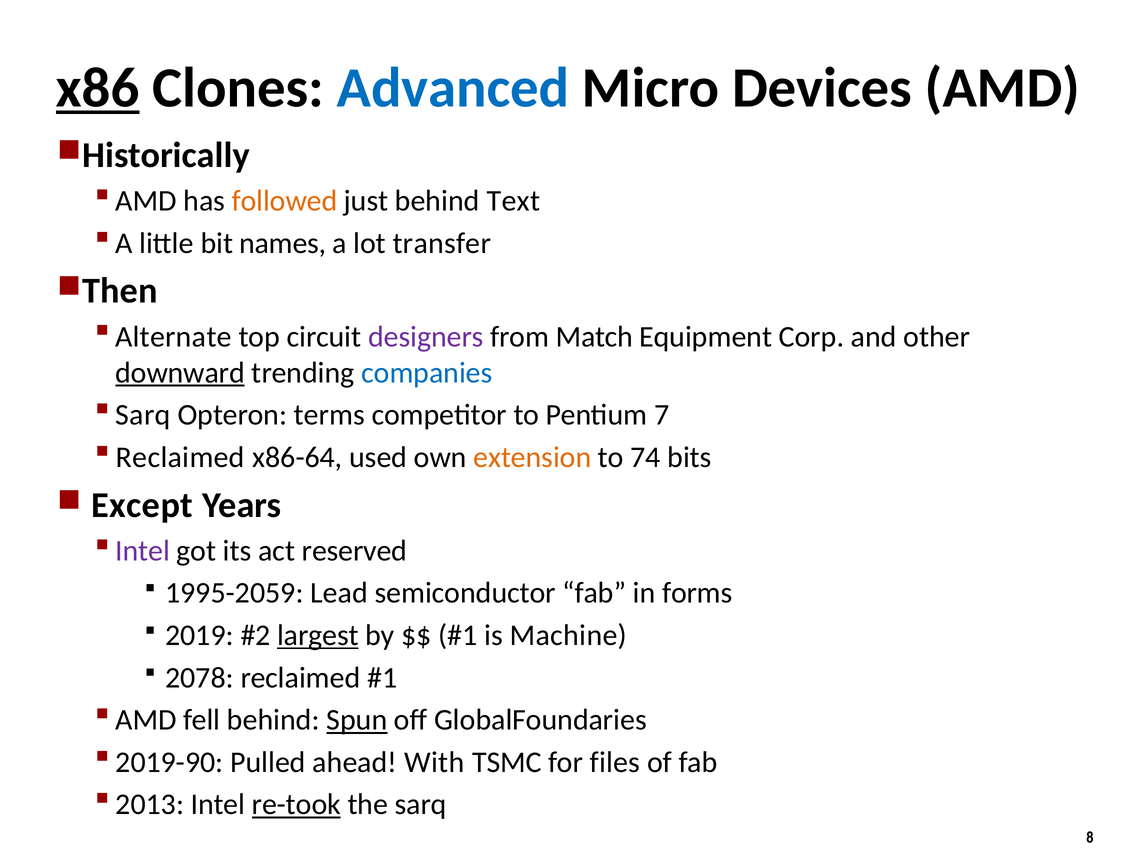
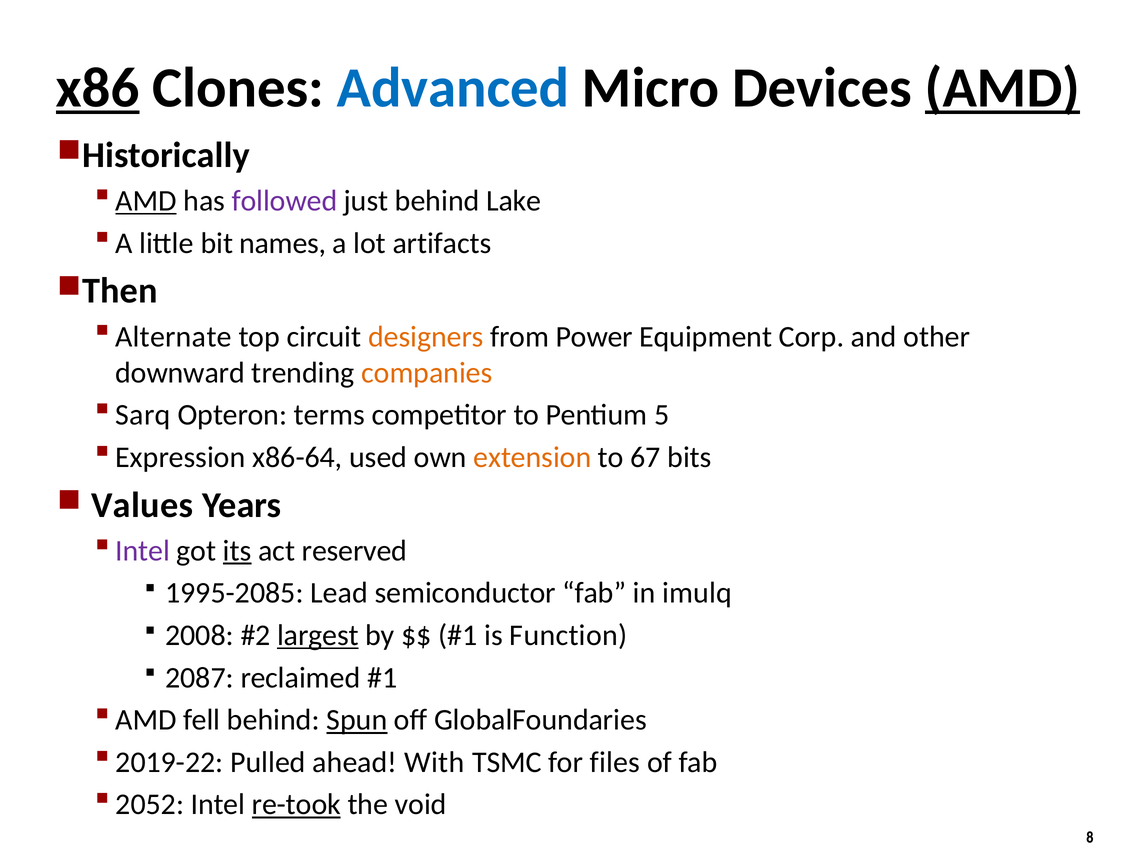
AMD underline: none -> present (1003, 88)
AMD underline: none -> present (146, 201)
followed colour: orange -> purple (285, 201)
Text: Text -> Lake (514, 201)
transfer: transfer -> artifacts (442, 243)
designers colour: purple -> orange (426, 337)
Match: Match -> Power (594, 337)
downward underline: present -> none (180, 373)
companies colour: blue -> orange (427, 373)
7: 7 -> 5 (662, 415)
Reclaimed: Reclaimed -> Expression (180, 457)
74: 74 -> 67 (645, 457)
Except: Except -> Values (142, 505)
its underline: none -> present (237, 551)
1995-2059: 1995-2059 -> 1995-2085 (234, 593)
forms: forms -> imulq (697, 593)
2019: 2019 -> 2008 (199, 635)
Machine: Machine -> Function (568, 635)
2078: 2078 -> 2087 (199, 677)
2019-90: 2019-90 -> 2019-22 (169, 762)
2013: 2013 -> 2052 (150, 804)
the sarq: sarq -> void (421, 804)
